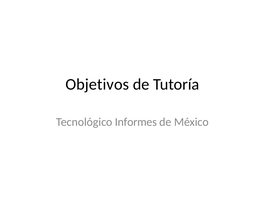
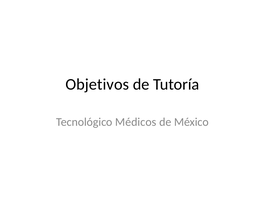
Informes: Informes -> Médicos (136, 122)
